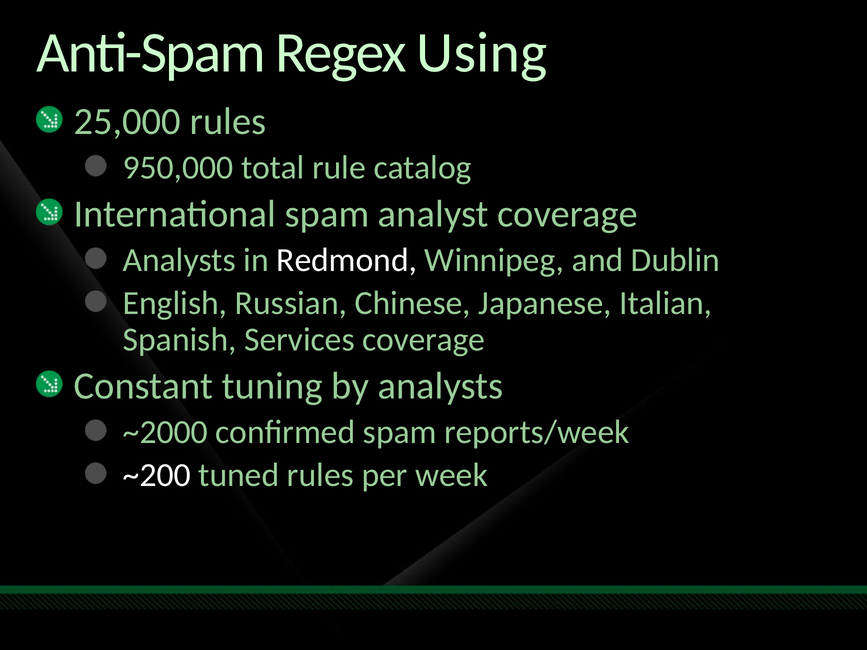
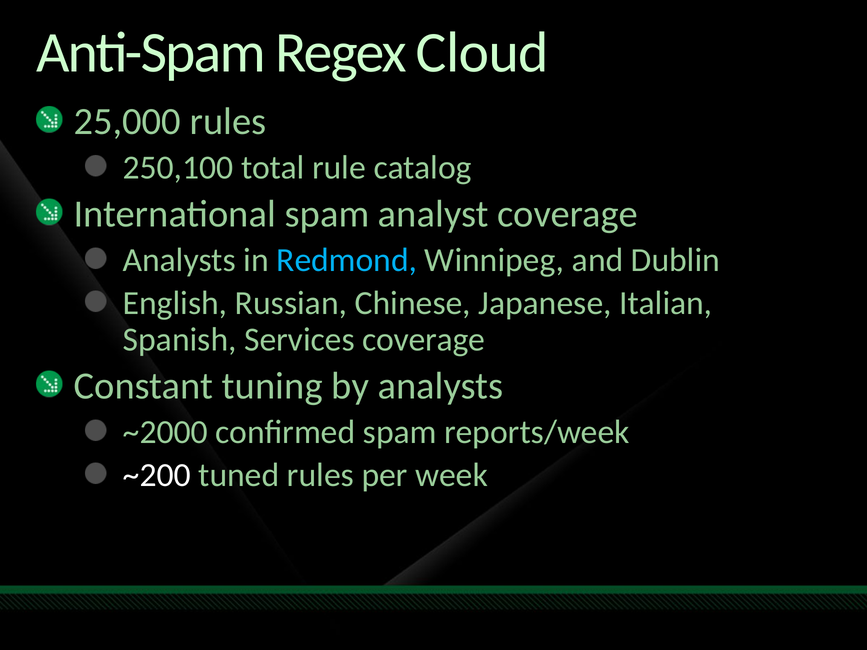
Using: Using -> Cloud (482, 53)
950,000: 950,000 -> 250,100 (178, 168)
Redmond colour: white -> light blue (347, 260)
